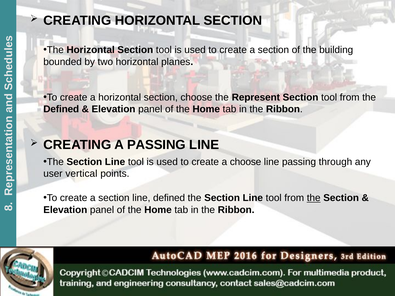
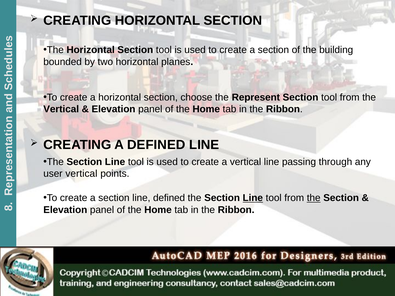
Defined: Defined -> Vertical (61, 109)
A PASSING: PASSING -> DEFINED (156, 145)
a choose: choose -> vertical (246, 162)
Line underline: none -> present (253, 198)
